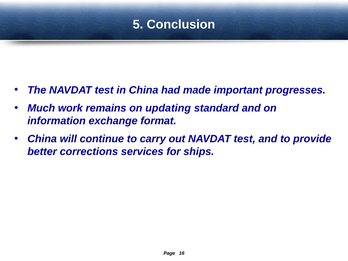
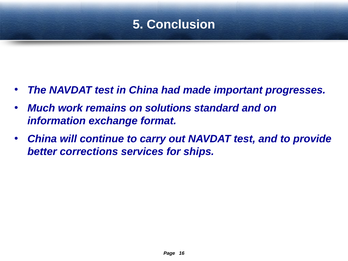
updating: updating -> solutions (168, 108)
